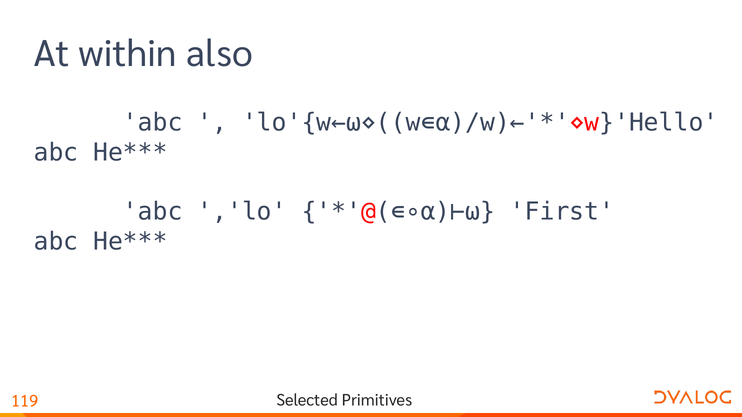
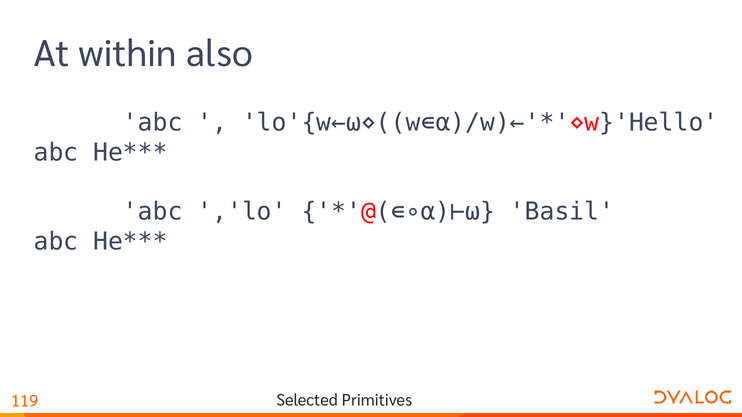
First: First -> Basil (562, 212)
